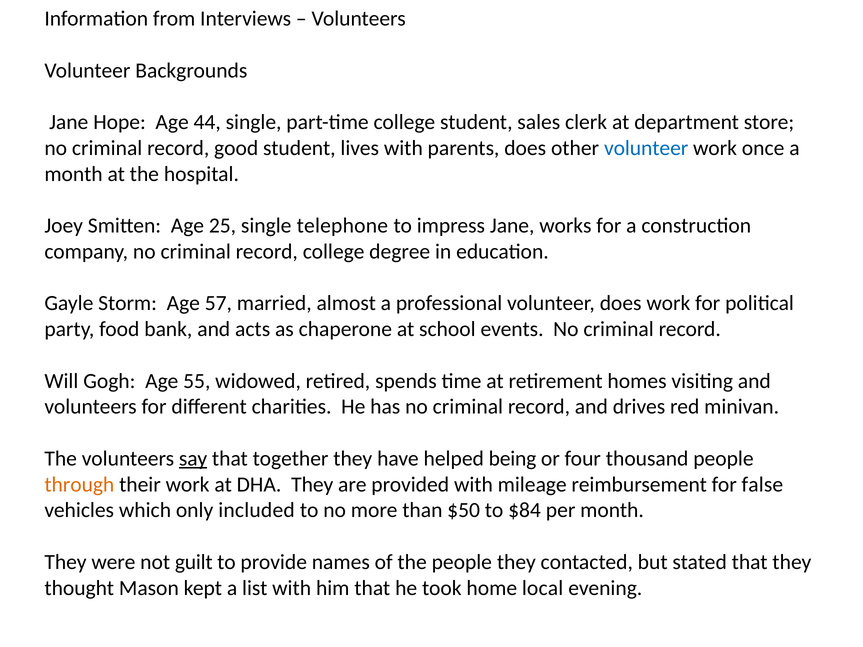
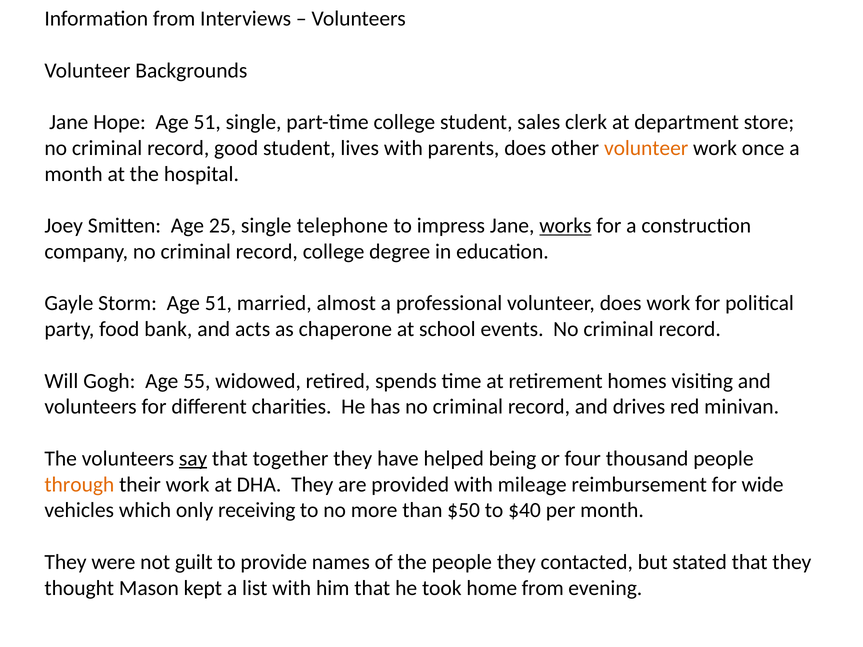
Hope Age 44: 44 -> 51 (207, 122)
volunteer colour: blue -> orange (646, 148)
works underline: none -> present (565, 226)
Storm Age 57: 57 -> 51 (218, 303)
false: false -> wide (763, 485)
included: included -> receiving (257, 511)
$84: $84 -> $40 (525, 511)
home local: local -> from (543, 588)
